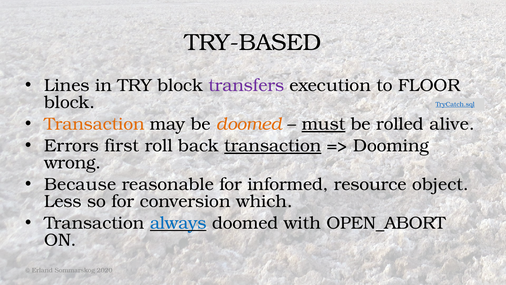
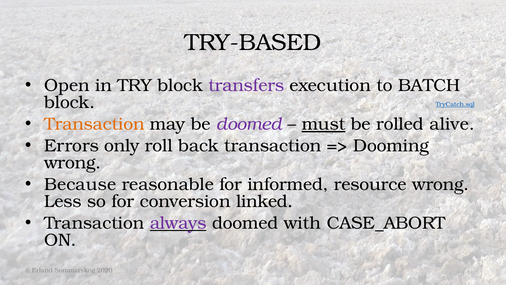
Lines: Lines -> Open (67, 85)
FLOOR: FLOOR -> BATCH (429, 85)
doomed colour: orange -> purple (249, 124)
first: first -> only (122, 146)
transaction underline: present -> none (273, 146)
resource object: object -> wrong (441, 184)
which: which -> linked (265, 201)
always colour: blue -> purple (178, 223)
OPEN_ABORT: OPEN_ABORT -> CASE_ABORT (386, 223)
